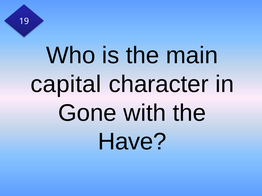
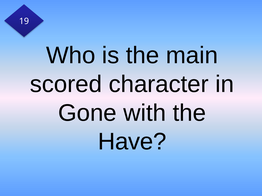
capital: capital -> scored (66, 84)
